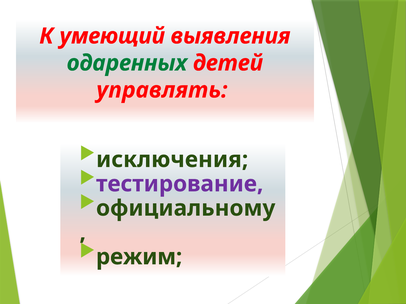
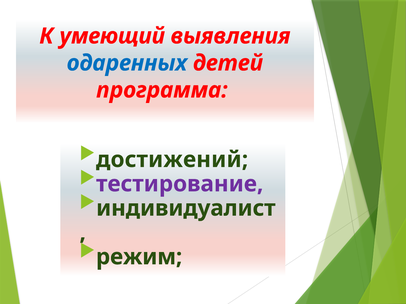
одаренных colour: green -> blue (127, 63)
управлять: управлять -> программа (162, 90)
исключения: исключения -> достижений (172, 160)
официальному: официальному -> индивидуалист (186, 209)
